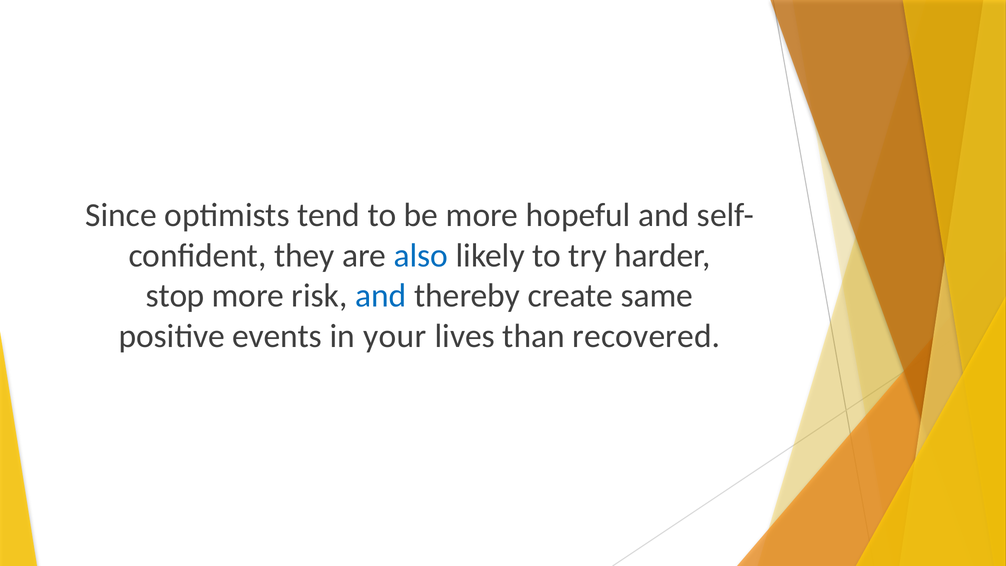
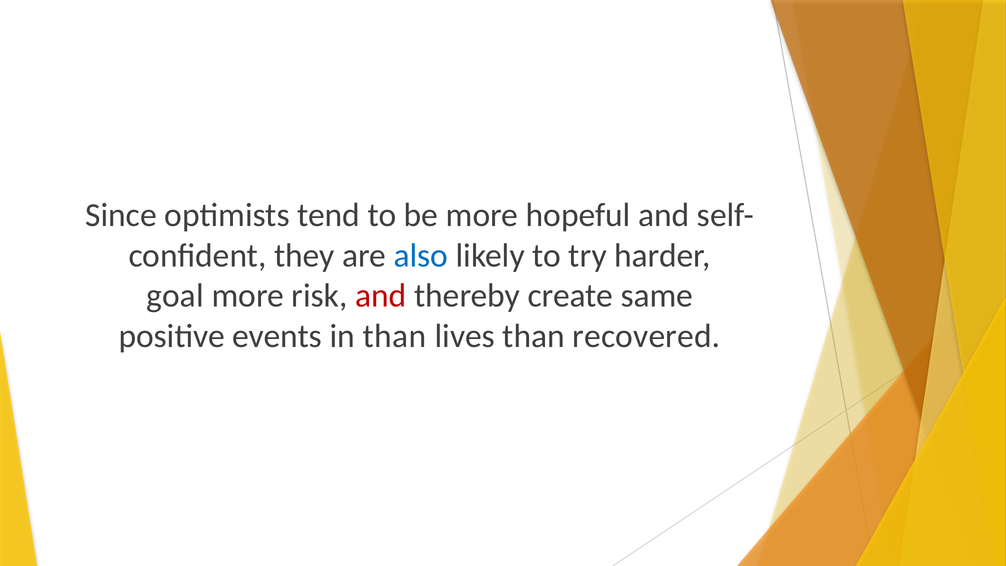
stop: stop -> goal (175, 296)
and colour: blue -> red (381, 296)
in your: your -> than (395, 336)
